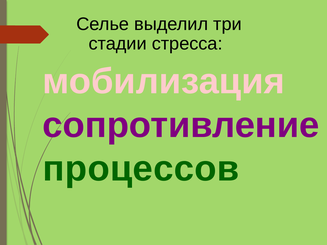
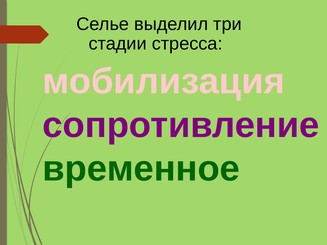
процессов: процессов -> временное (141, 169)
